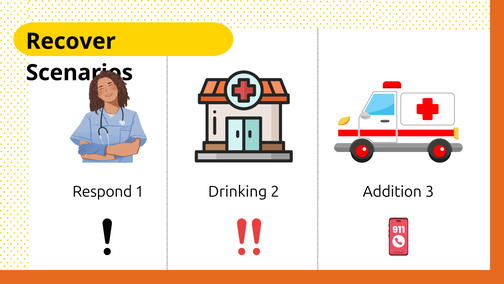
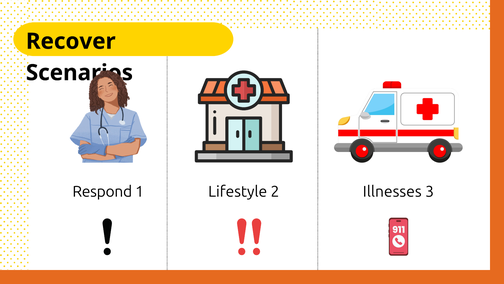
Drinking: Drinking -> Lifestyle (238, 191)
Addition: Addition -> Illnesses (392, 191)
